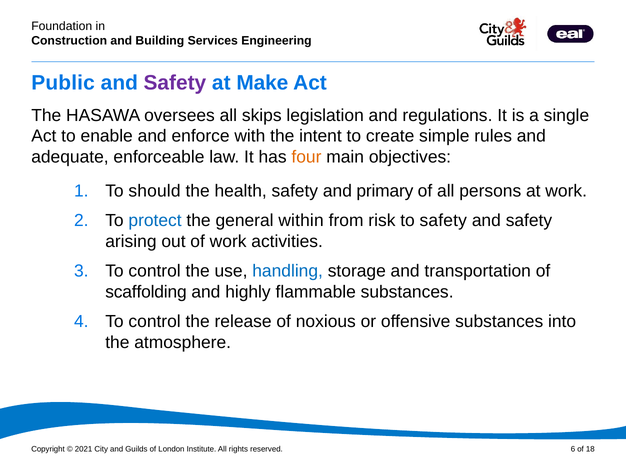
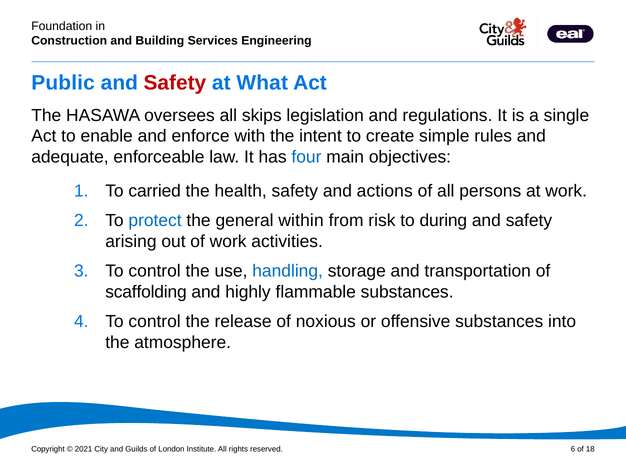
Safety colour: purple -> red (175, 83)
Make: Make -> What (262, 83)
four colour: orange -> blue (306, 157)
should: should -> carried (155, 191)
primary: primary -> actions (385, 191)
to safety: safety -> during (443, 220)
